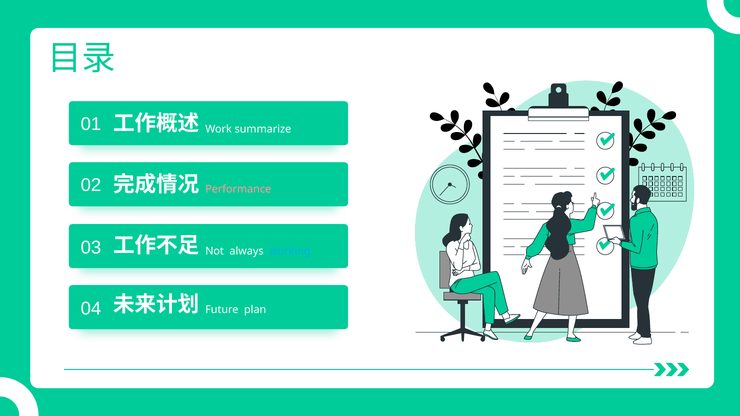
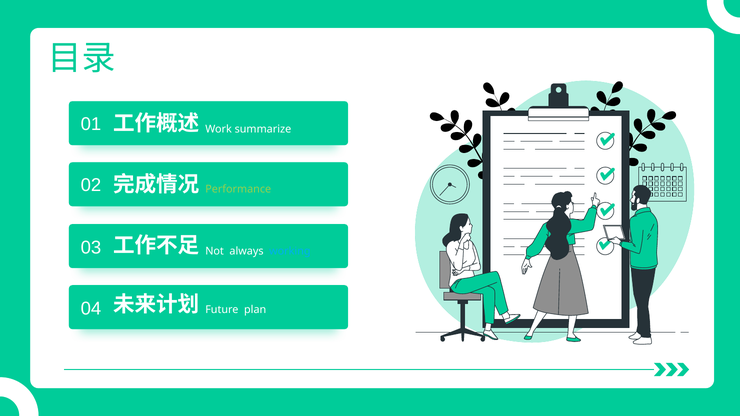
Performance colour: pink -> light green (238, 189)
